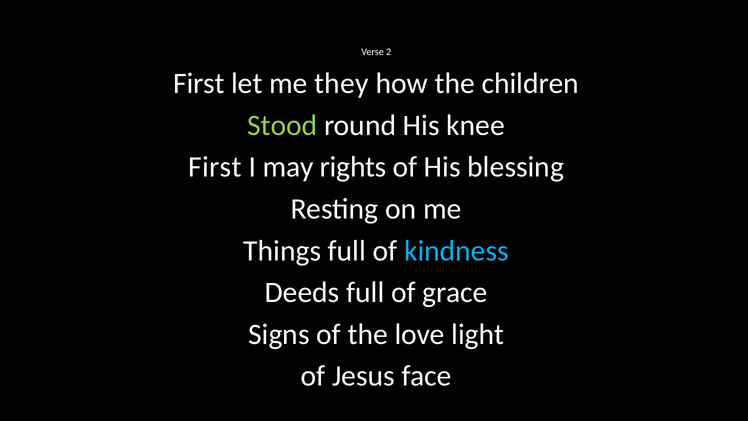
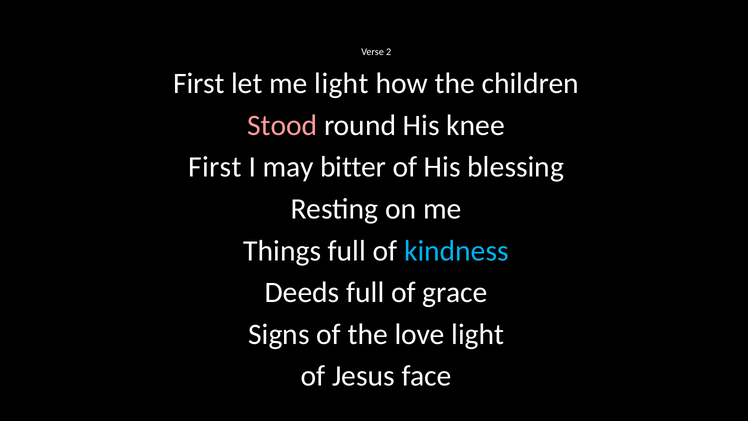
me they: they -> light (342, 84)
Stood colour: light green -> pink (282, 125)
rights: rights -> bitter (353, 167)
